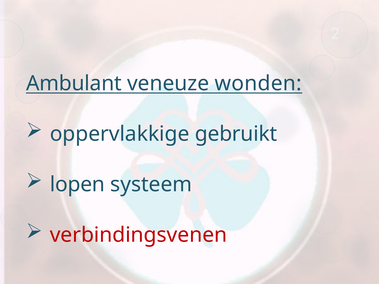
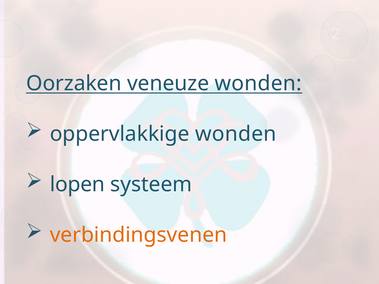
Ambulant: Ambulant -> Oorzaken (74, 83)
oppervlakkige gebruikt: gebruikt -> wonden (236, 134)
verbindingsvenen colour: red -> orange (138, 235)
